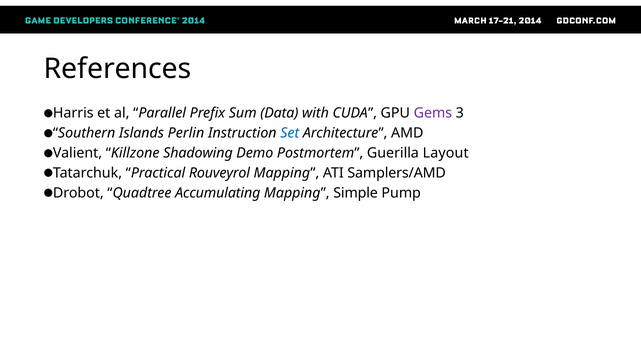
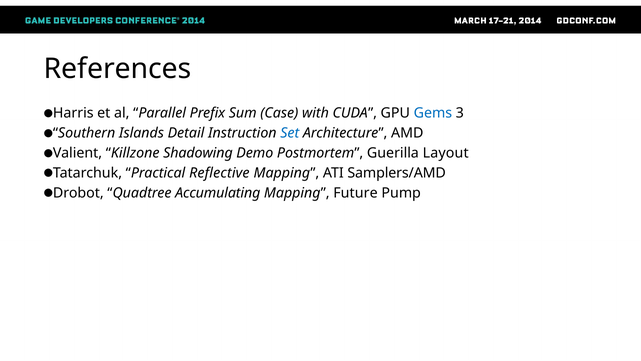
Data: Data -> Case (279, 113)
Gems colour: purple -> blue (433, 113)
Perlin: Perlin -> Detail (186, 133)
Rouveyrol: Rouveyrol -> Reflective (219, 173)
Simple: Simple -> Future (355, 193)
